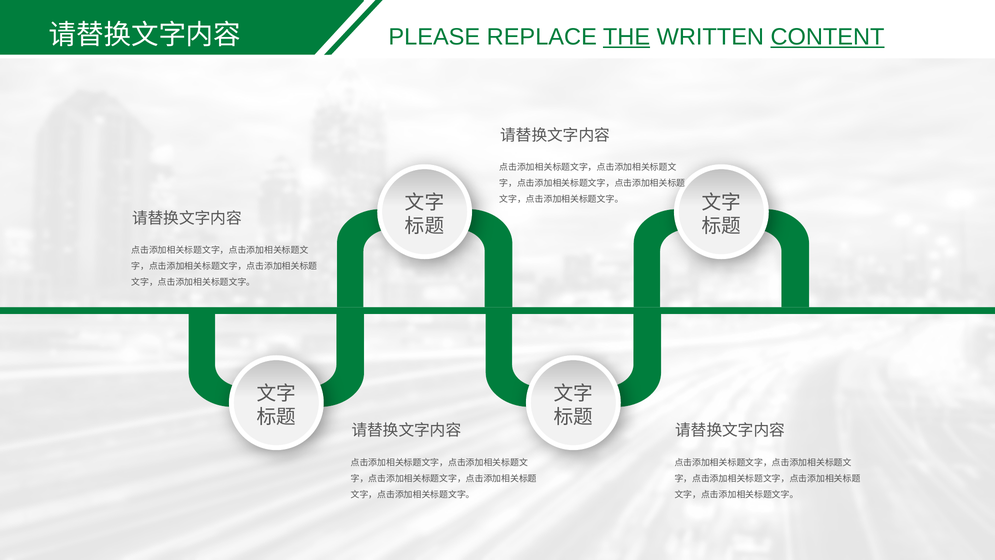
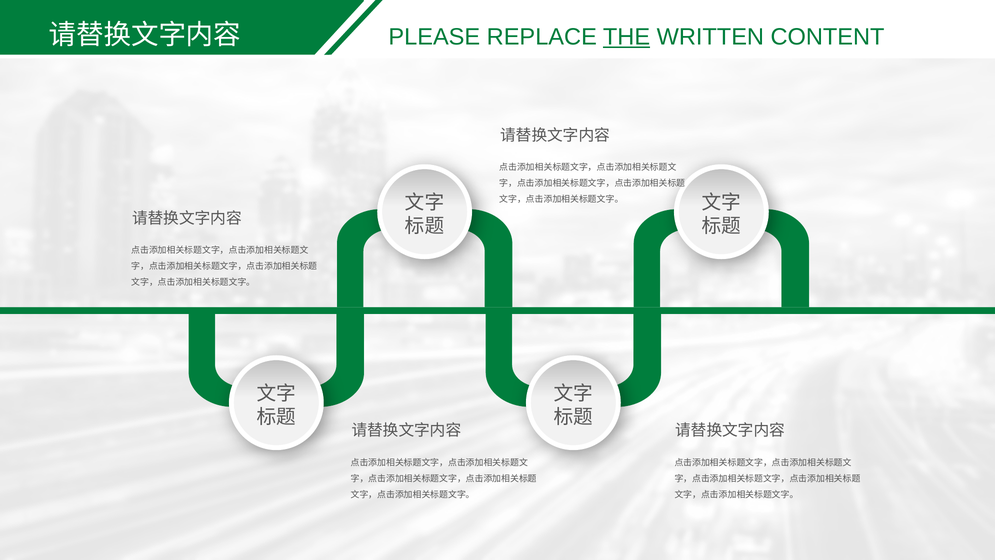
CONTENT underline: present -> none (827, 37)
